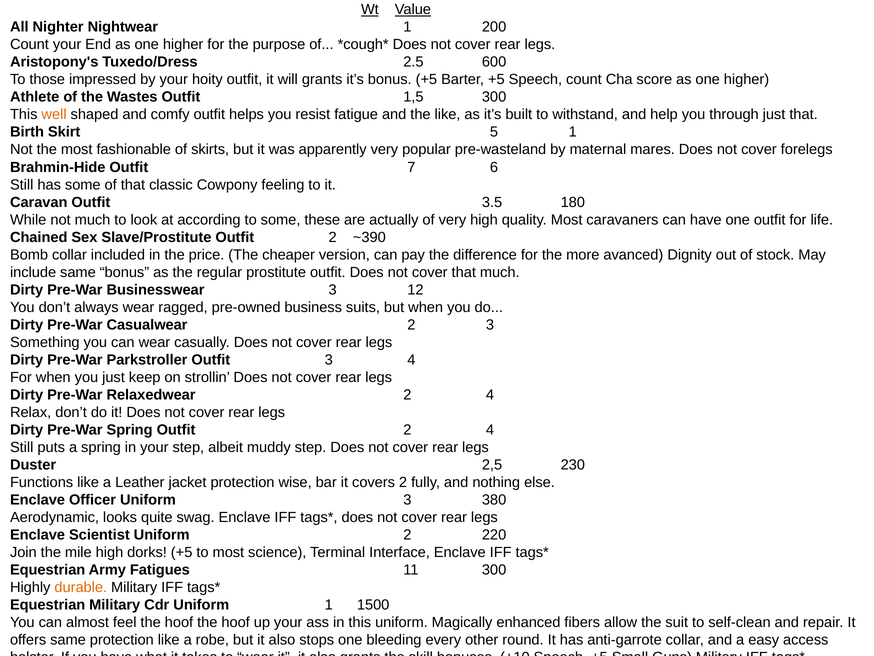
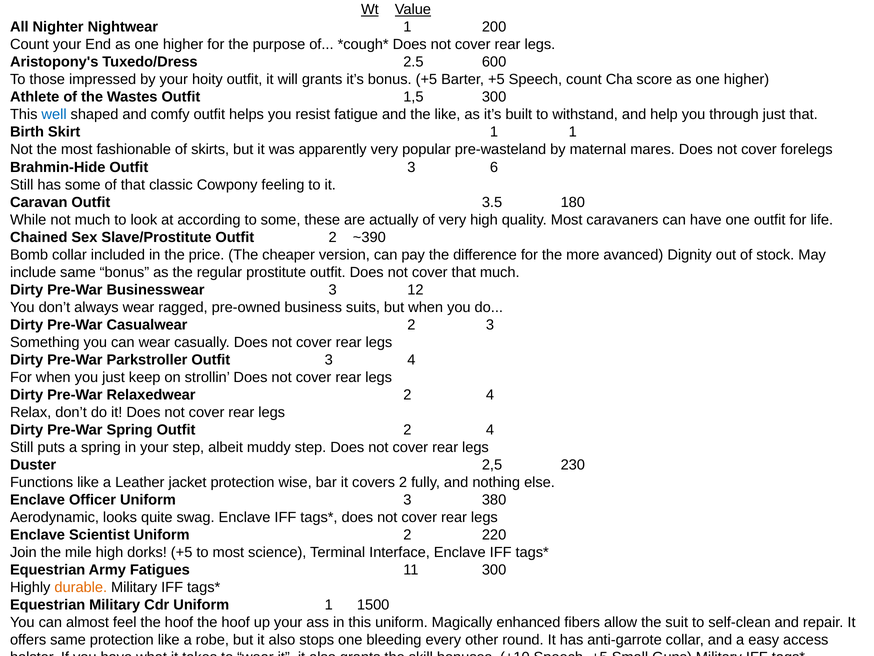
well colour: orange -> blue (54, 115)
Skirt 5: 5 -> 1 (494, 132)
Brahmin-Hide Outfit 7: 7 -> 3 (411, 167)
